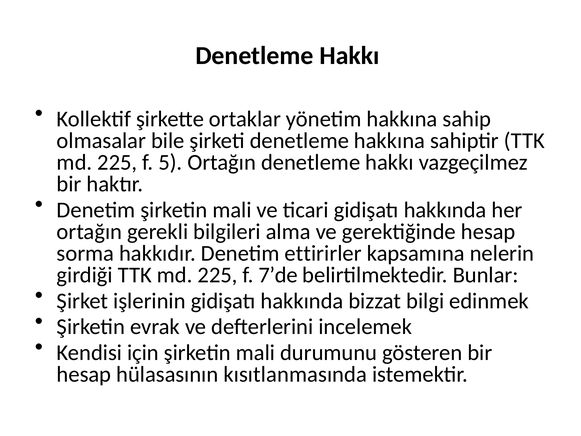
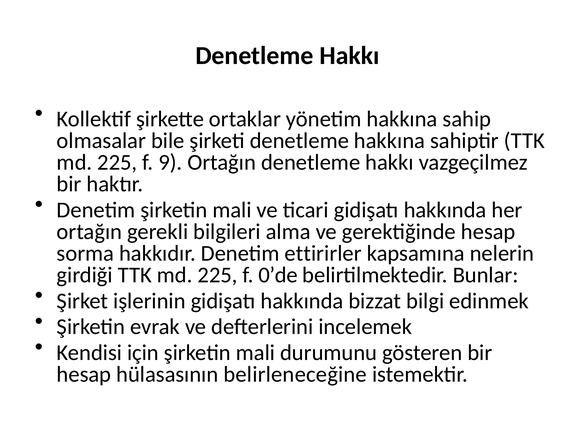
5: 5 -> 9 (170, 162)
7’de: 7’de -> 0’de (278, 275)
kısıtlanmasında: kısıtlanmasında -> belirleneceğine (295, 374)
